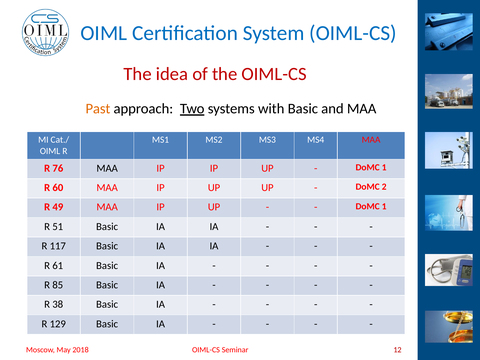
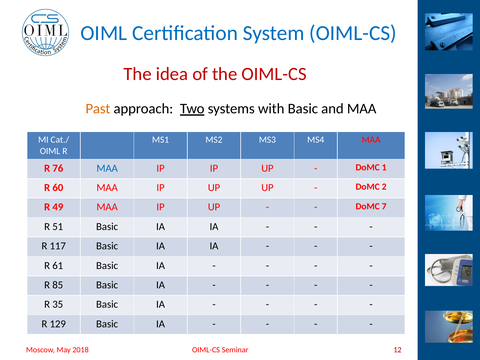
MAA colour: black -> blue (107, 168)
1: 1 -> 7 (384, 206)
38: 38 -> 35 (58, 304)
